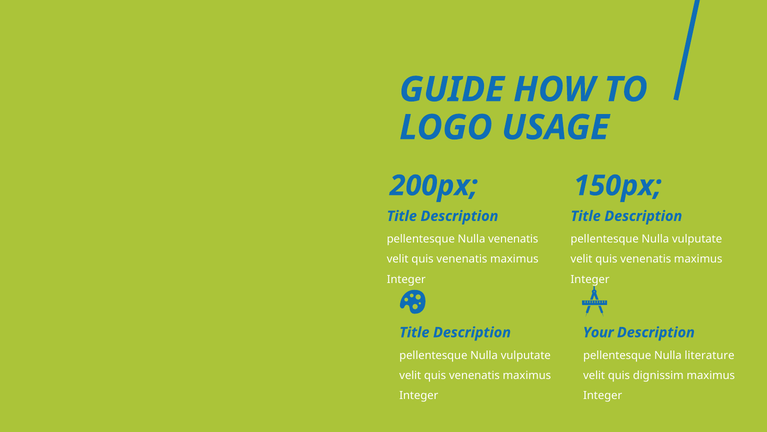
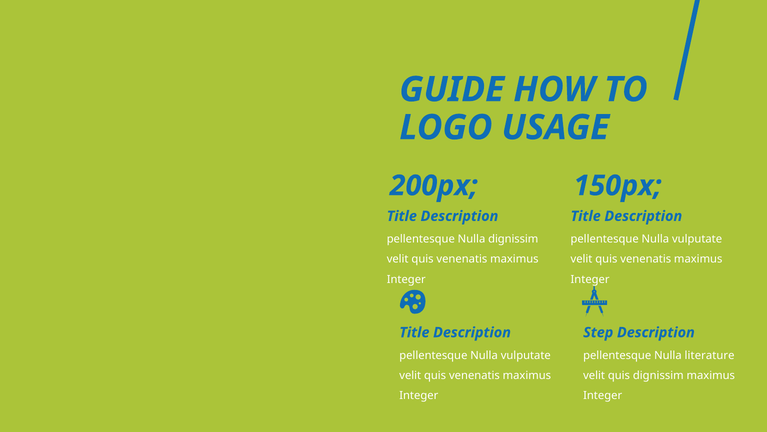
Nulla venenatis: venenatis -> dignissim (513, 239)
Your: Your -> Step (598, 332)
